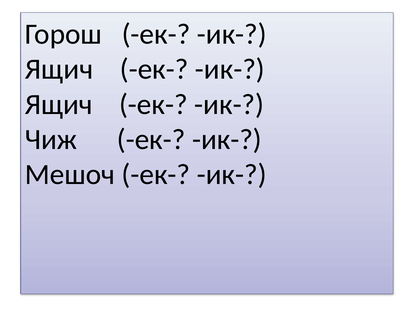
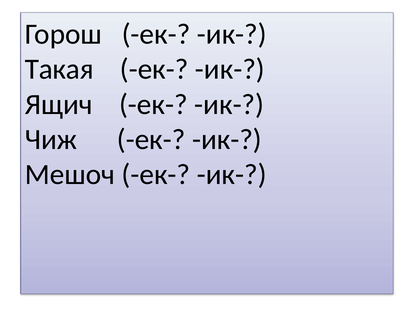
Ящич: Ящич -> Такая (59, 69)
